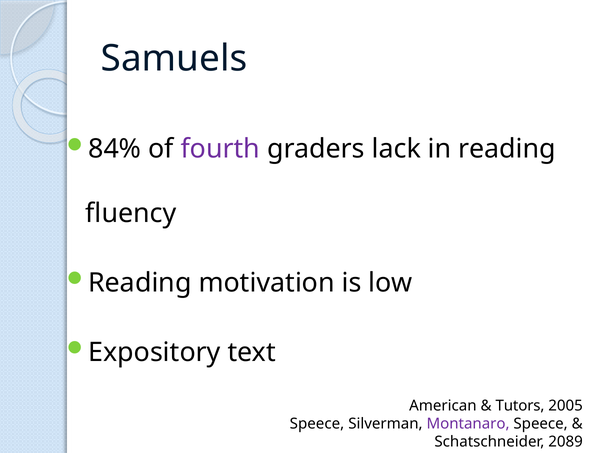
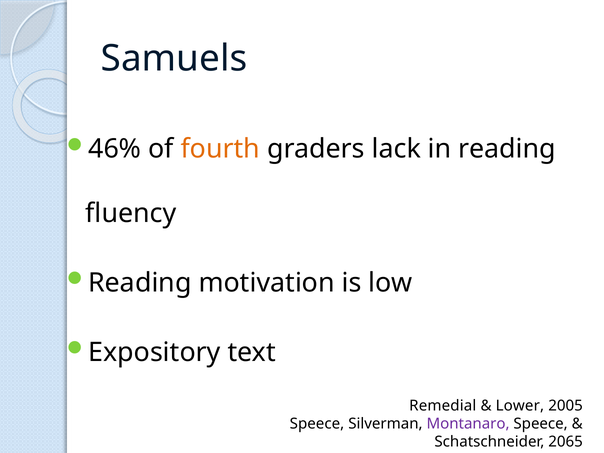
84%: 84% -> 46% (115, 149)
fourth colour: purple -> orange (220, 149)
American: American -> Remedial (443, 406)
Tutors: Tutors -> Lower (520, 406)
2089: 2089 -> 2065 (566, 442)
